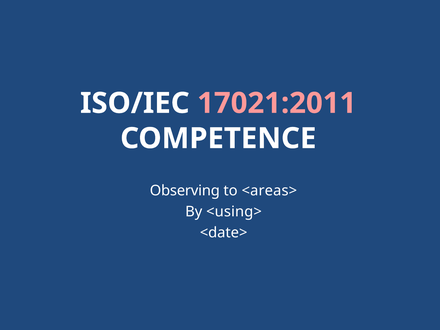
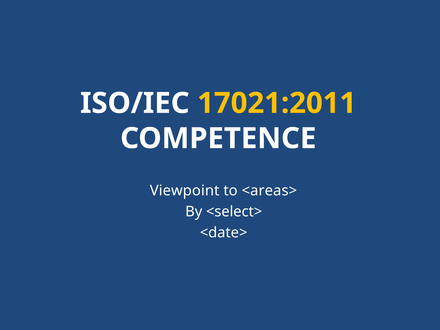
17021:2011 colour: pink -> yellow (277, 103)
Observing: Observing -> Viewpoint (185, 191)
<using>: <using> -> <select> (234, 212)
